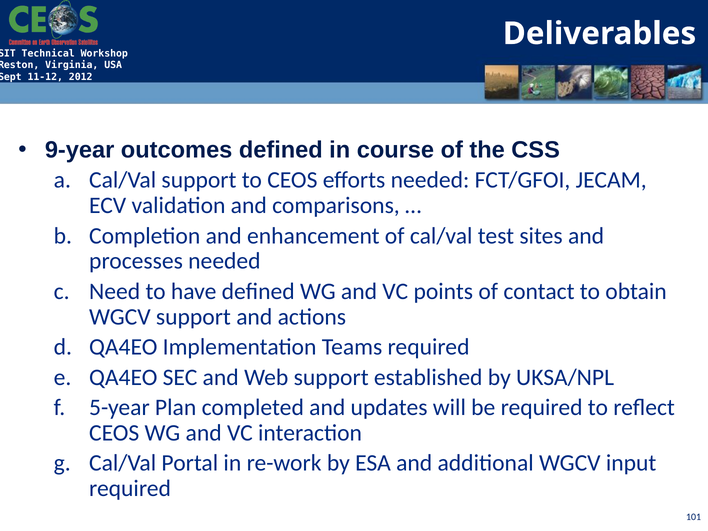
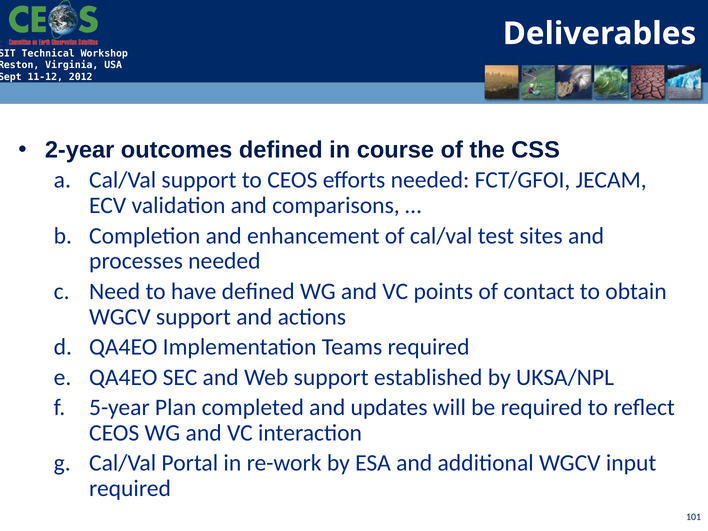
9-year: 9-year -> 2-year (80, 150)
